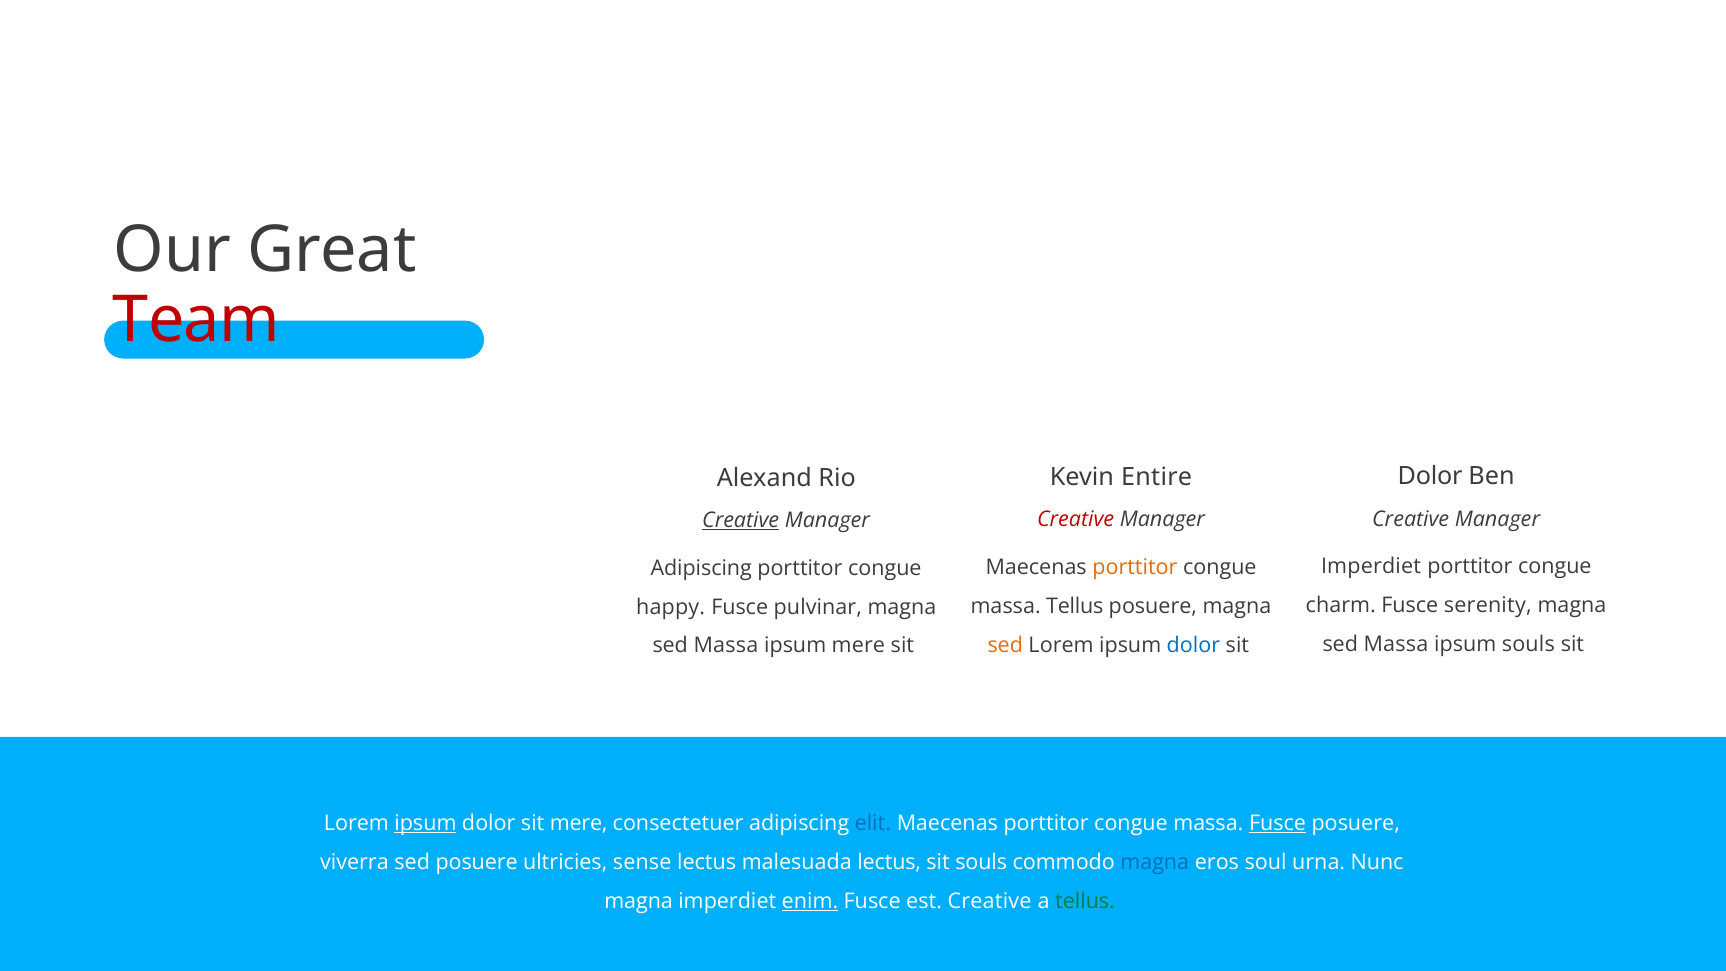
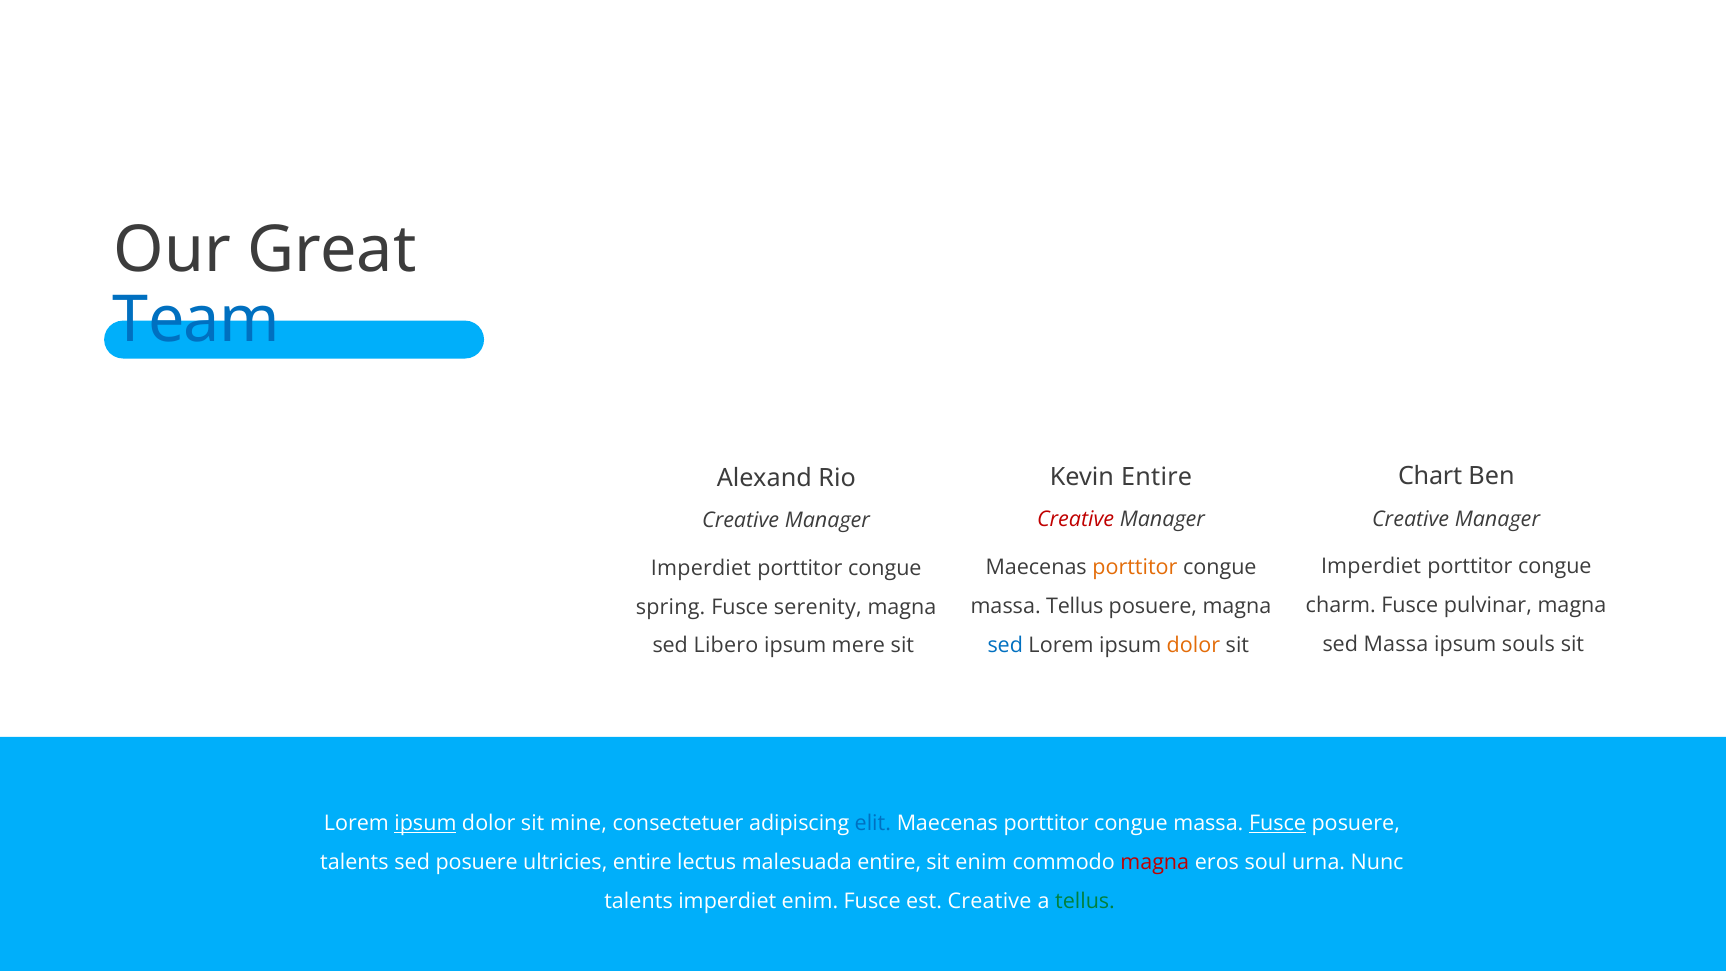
Team colour: red -> blue (196, 320)
Dolor: Dolor -> Chart (1430, 476)
Creative underline: present -> none (741, 520)
Adipiscing: Adipiscing -> Imperdiet (701, 568)
serenity: serenity -> pulvinar (1488, 606)
happy: happy -> spring (671, 607)
pulvinar: pulvinar -> serenity (818, 607)
sed colour: orange -> blue (1005, 645)
dolor colour: blue -> orange (1193, 645)
Massa: Massa -> Libero (726, 646)
sit mere: mere -> mine (578, 823)
viverra: viverra -> talents (354, 862)
ultricies sense: sense -> entire (642, 862)
malesuada lectus: lectus -> entire (889, 862)
sit souls: souls -> enim (981, 862)
magna colour: blue -> red (1155, 862)
magna: magna -> talents (639, 901)
enim underline: present -> none (810, 901)
